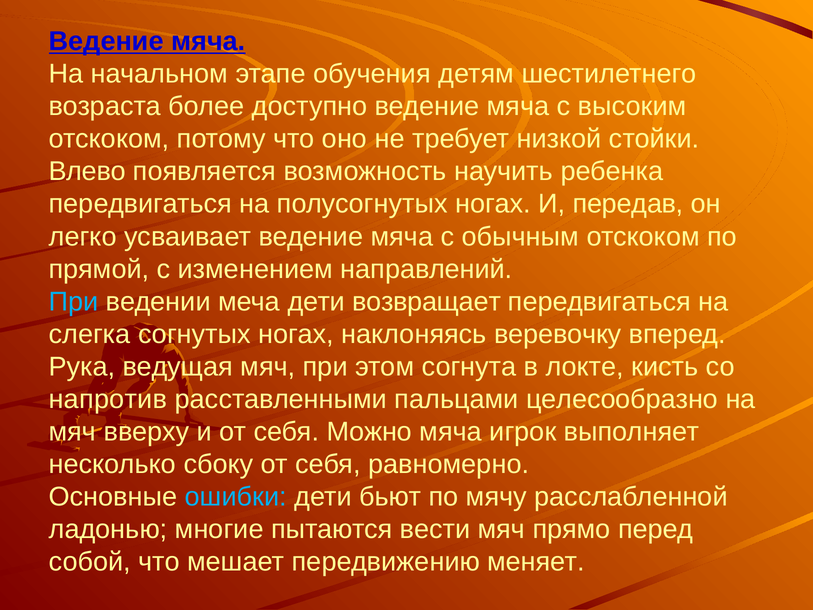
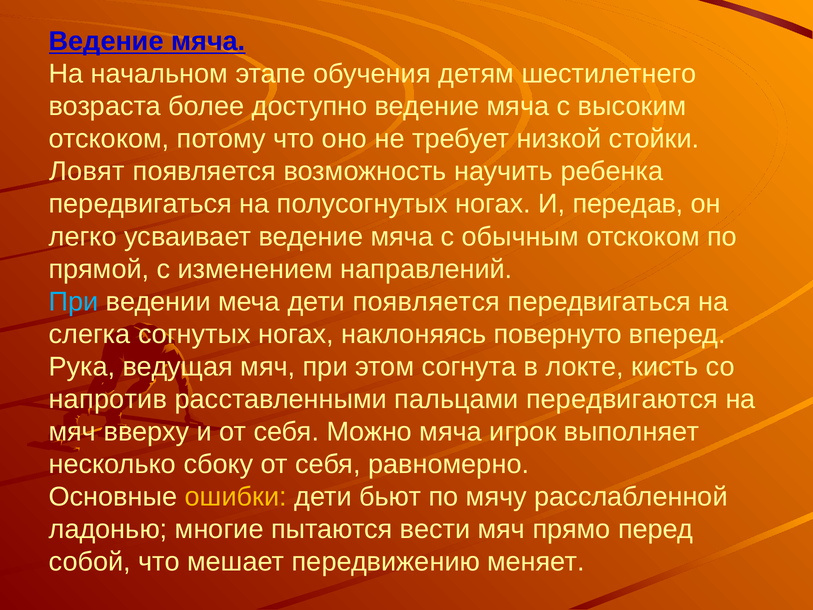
Влево: Влево -> Ловят (87, 171)
дети возвращает: возвращает -> появляется (426, 301)
веревочку: веревочку -> повернуто (558, 334)
целесообразно: целесообразно -> передвигаются (622, 399)
ошибки colour: light blue -> yellow (236, 497)
